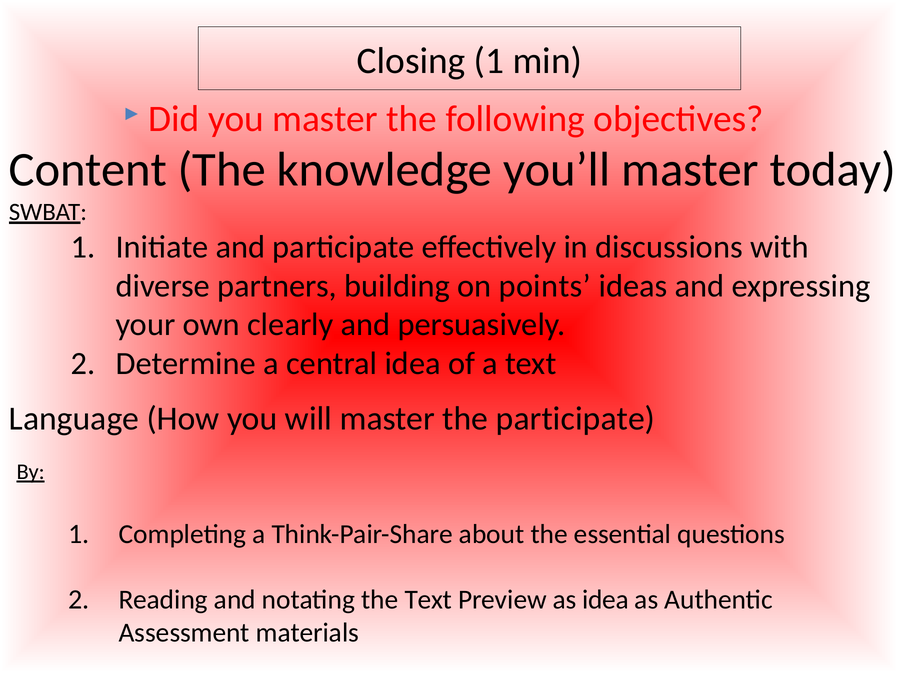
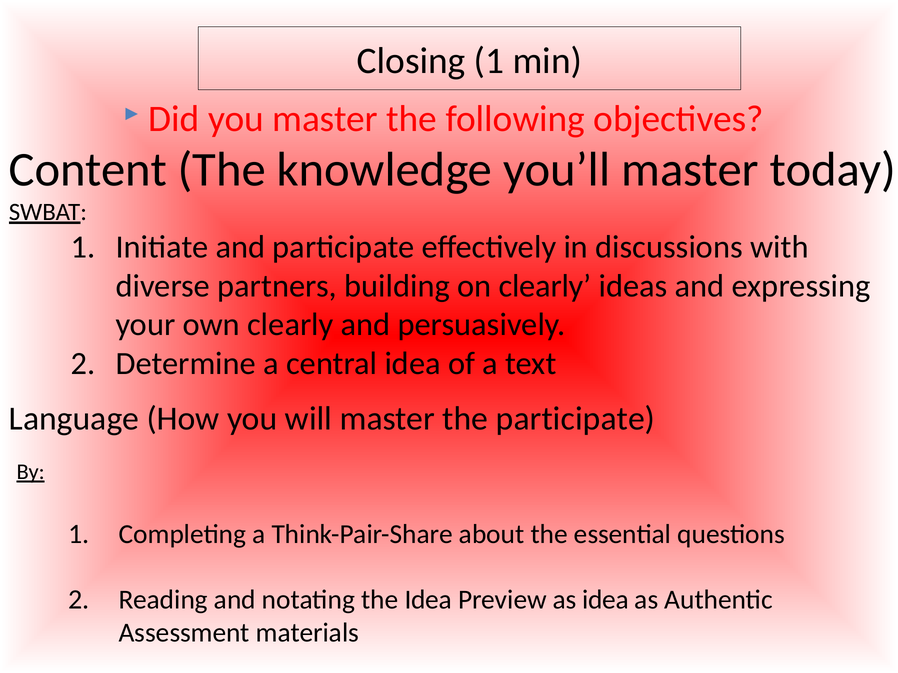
on points: points -> clearly (545, 286)
the Text: Text -> Idea (428, 600)
